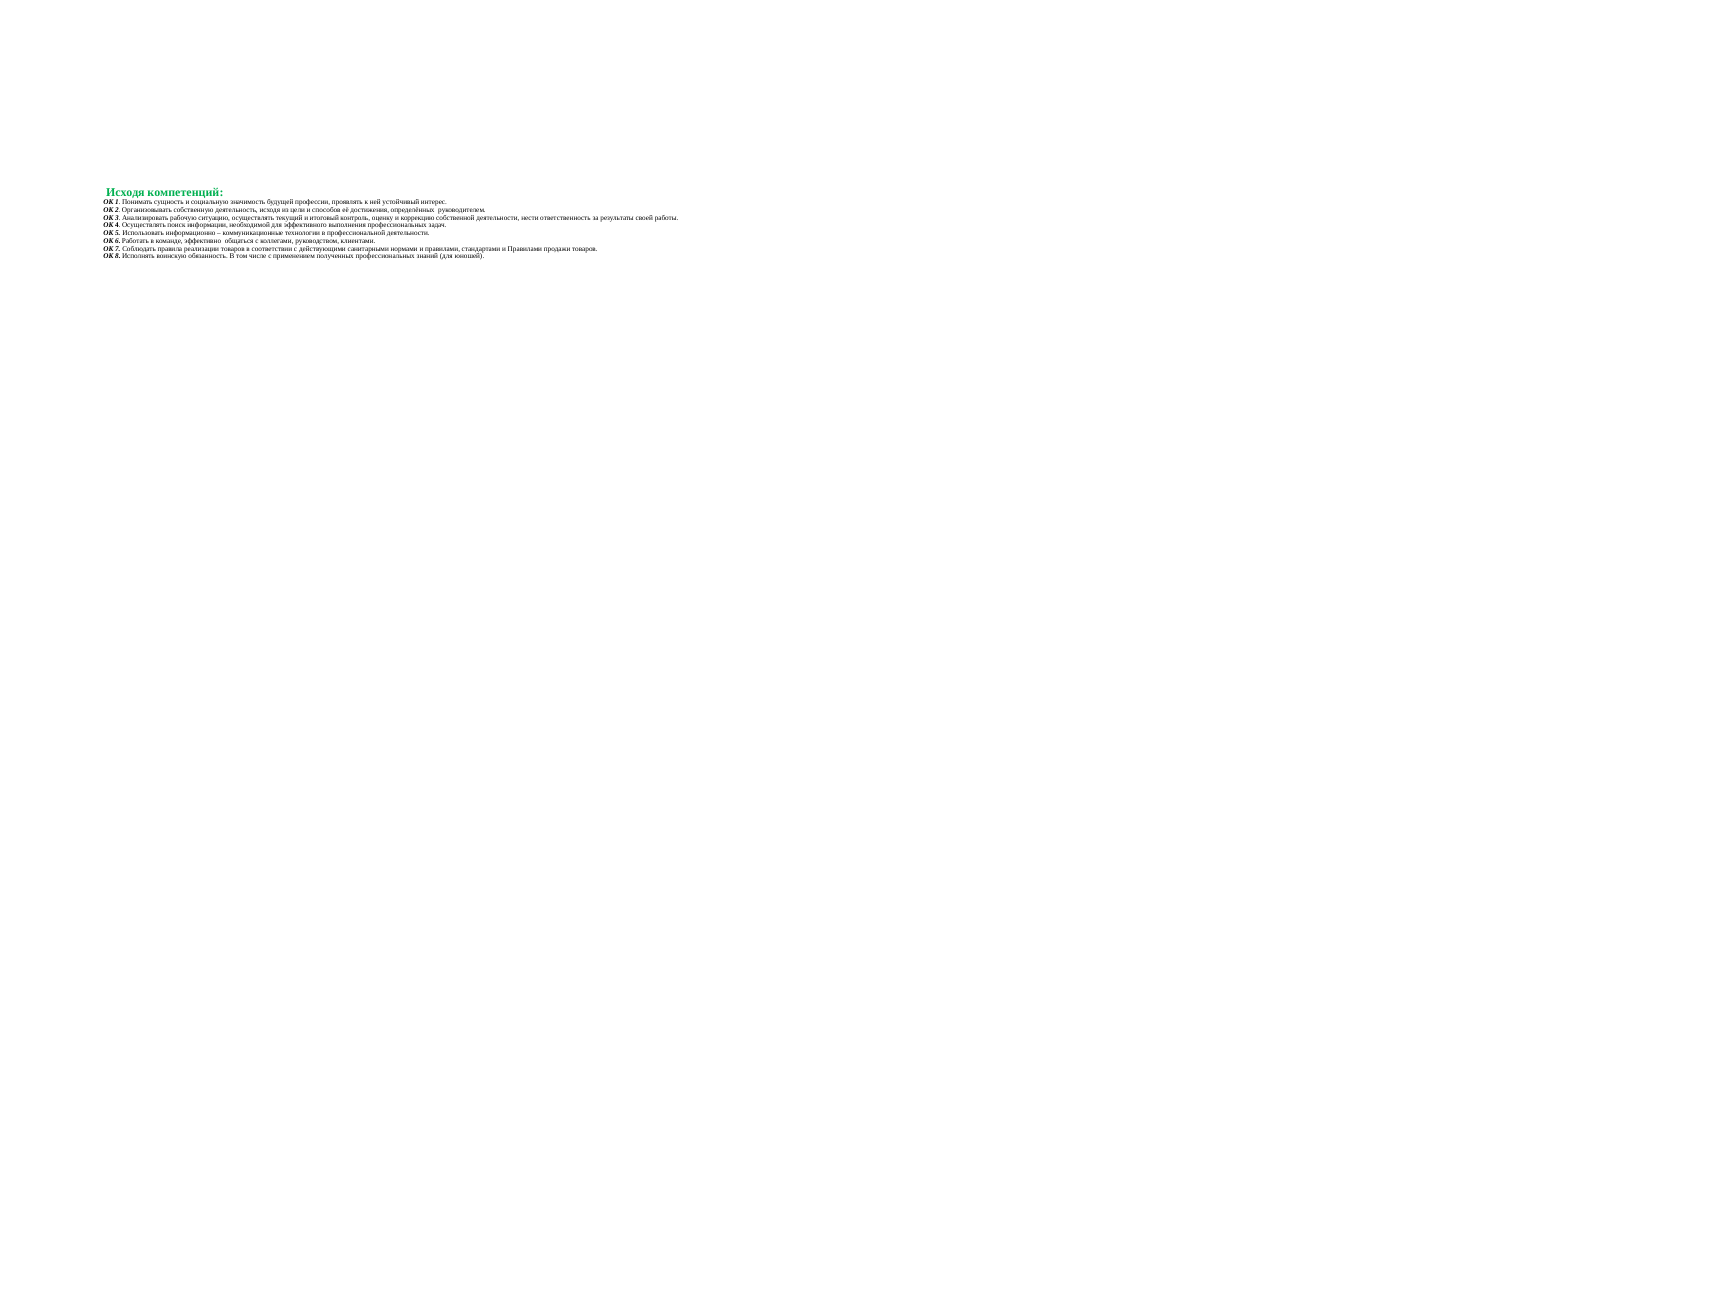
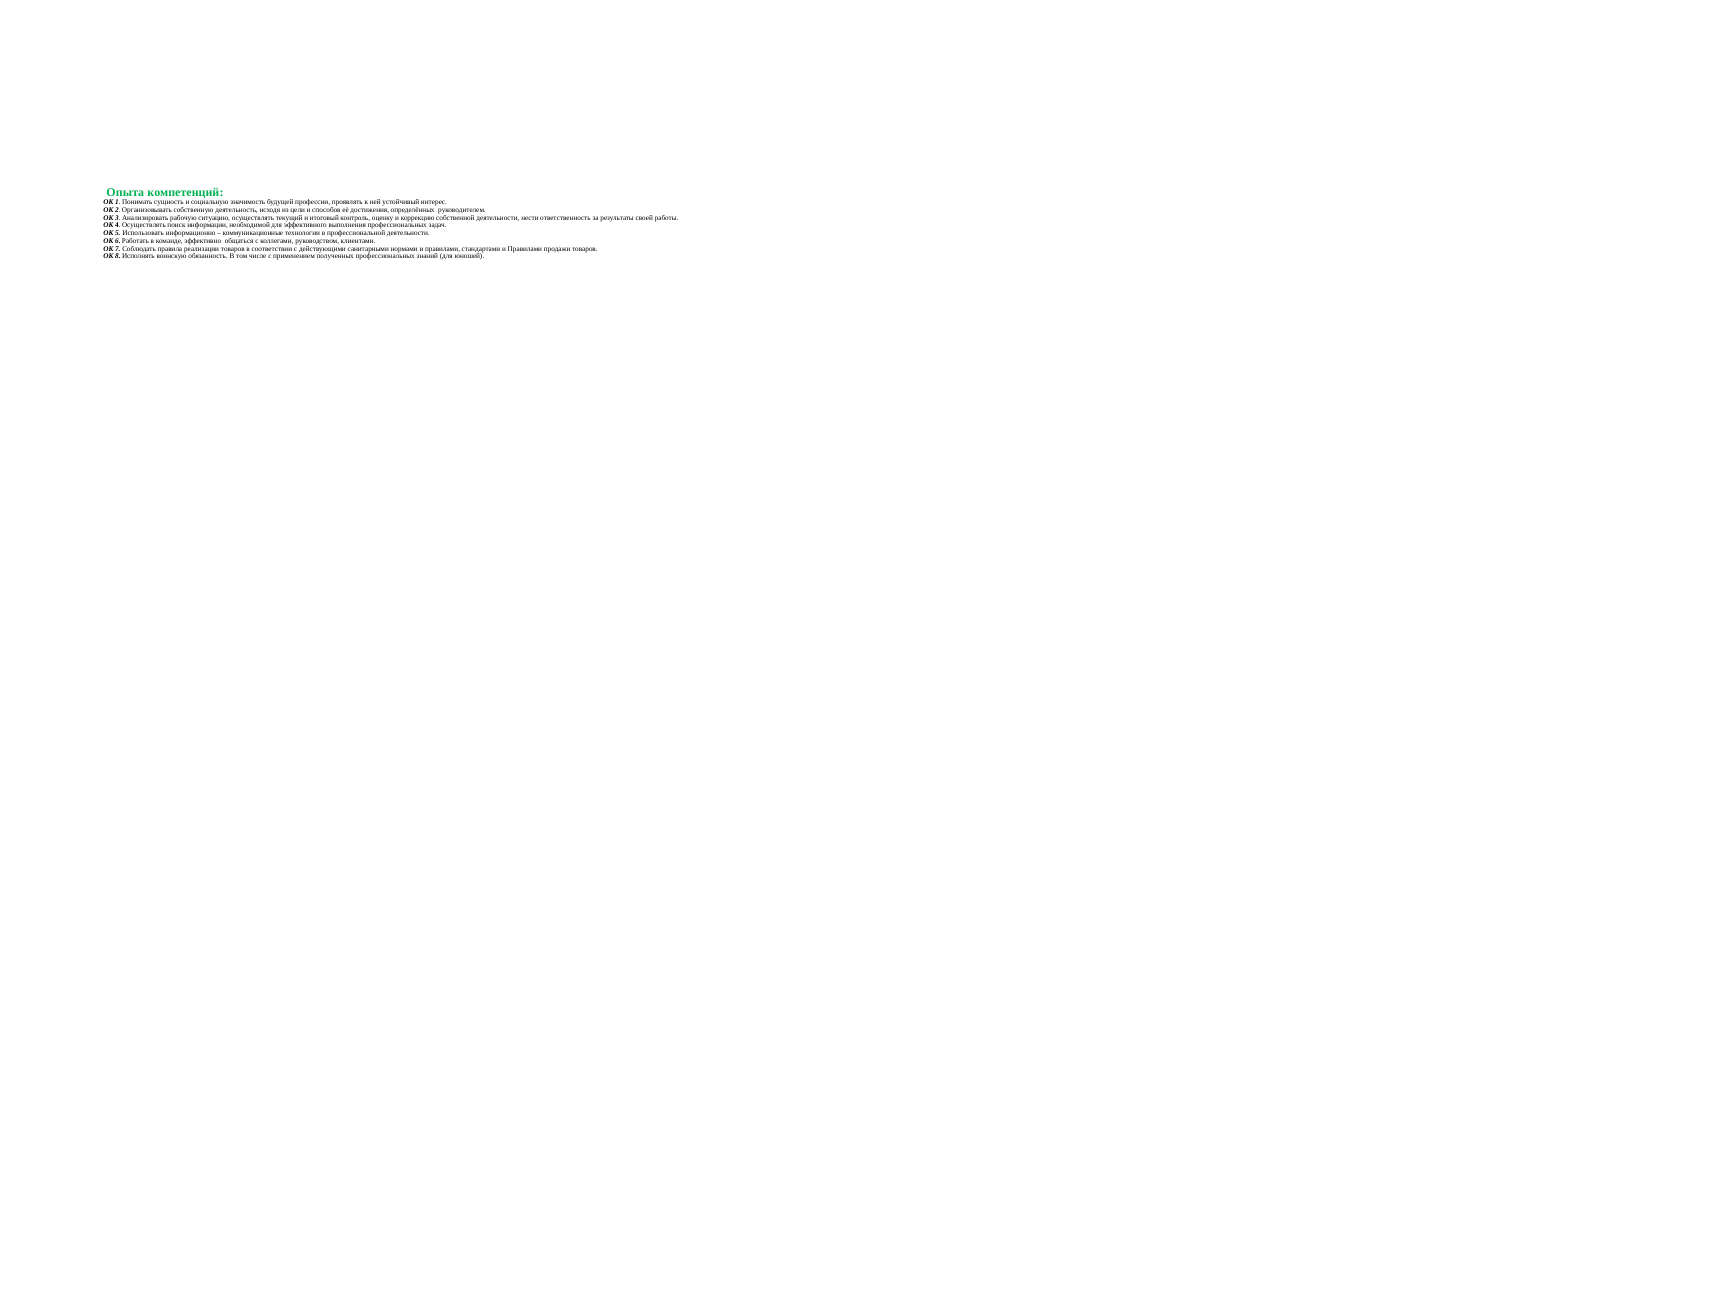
Исходя: Исходя -> Опыта (125, 193)
